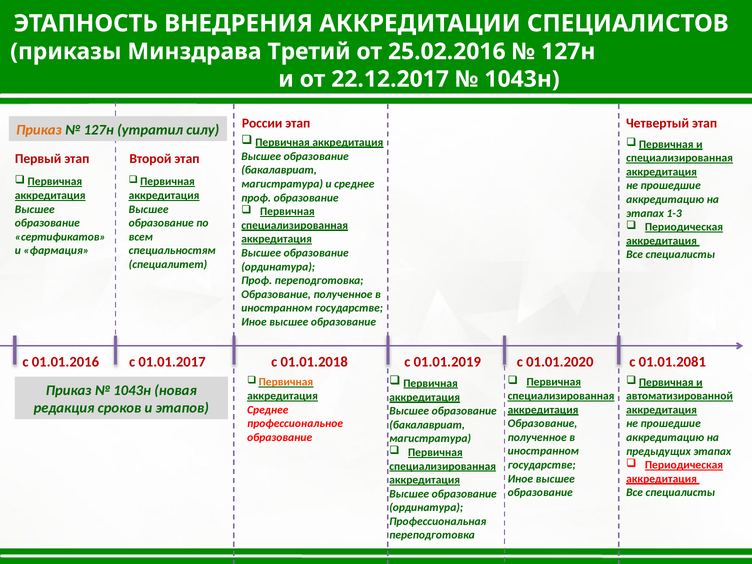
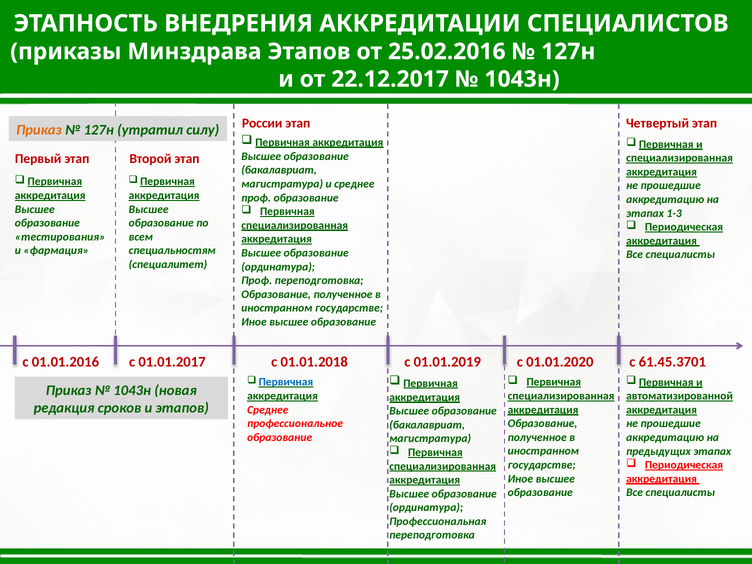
Минздрава Третий: Третий -> Этапов (309, 52)
сертификатов: сертификатов -> тестирования (60, 237)
01.01.2081: 01.01.2081 -> 61.45.3701 (672, 362)
Первичная colour: orange -> blue (286, 382)
